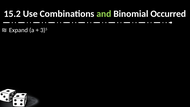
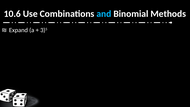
15.2: 15.2 -> 10.6 (12, 14)
and colour: light green -> light blue (104, 14)
Occurred: Occurred -> Methods (168, 14)
